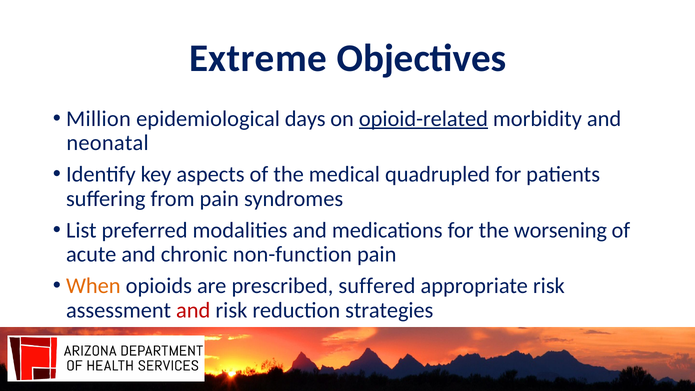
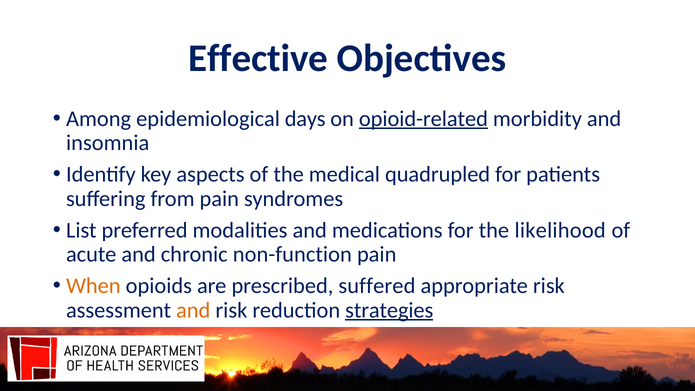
Extreme: Extreme -> Effective (258, 58)
Million: Million -> Among (99, 119)
neonatal: neonatal -> insomnia (108, 143)
worsening: worsening -> likelihood (560, 230)
and colour: red -> orange (193, 310)
strategies underline: none -> present (389, 310)
